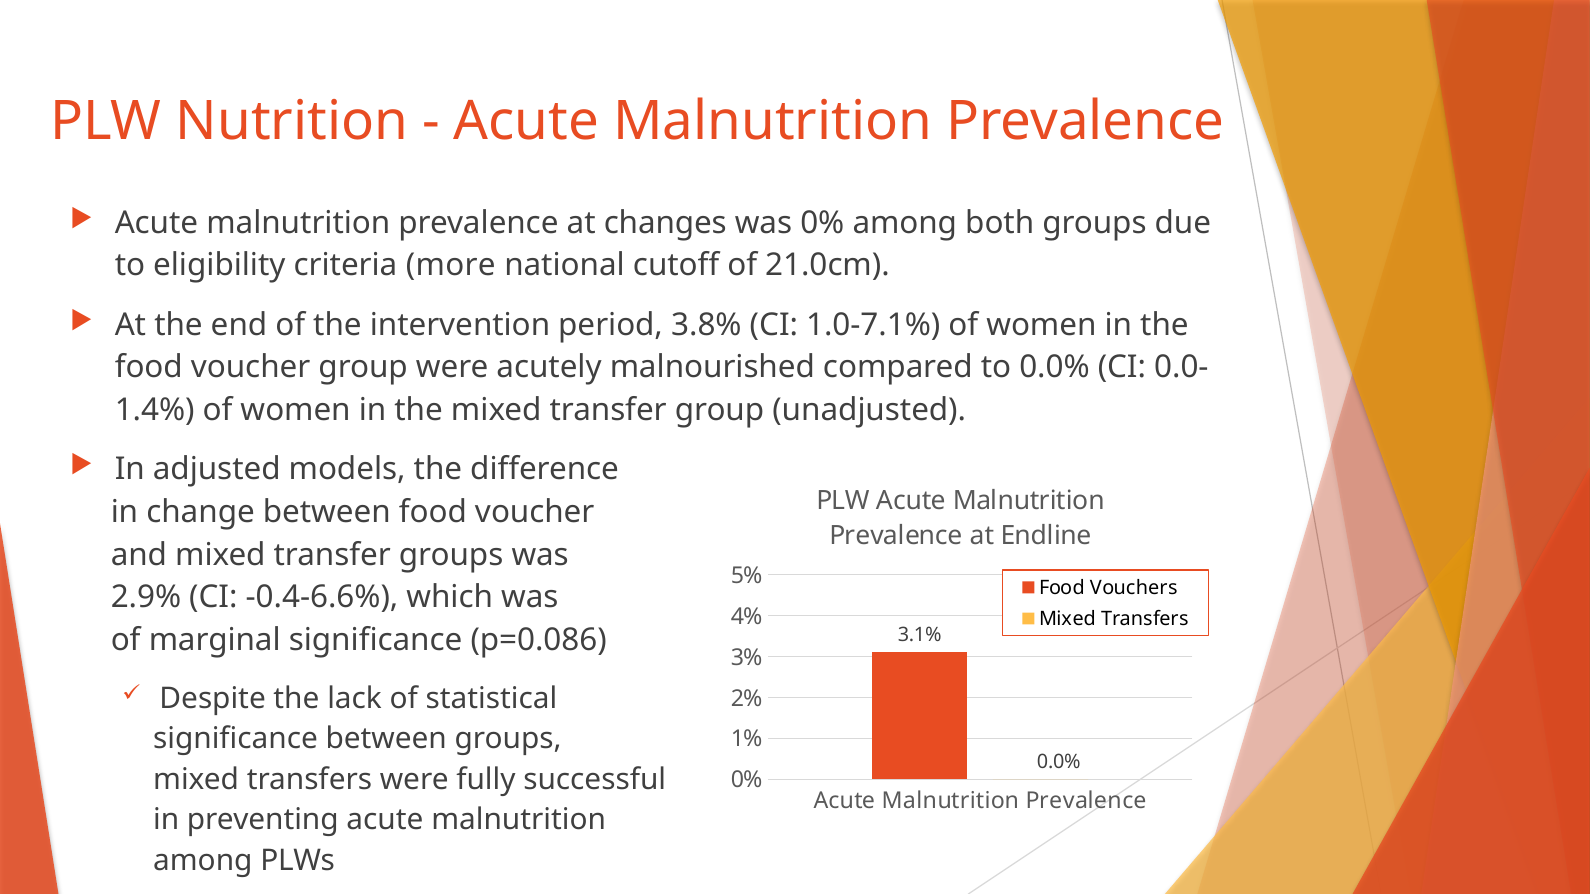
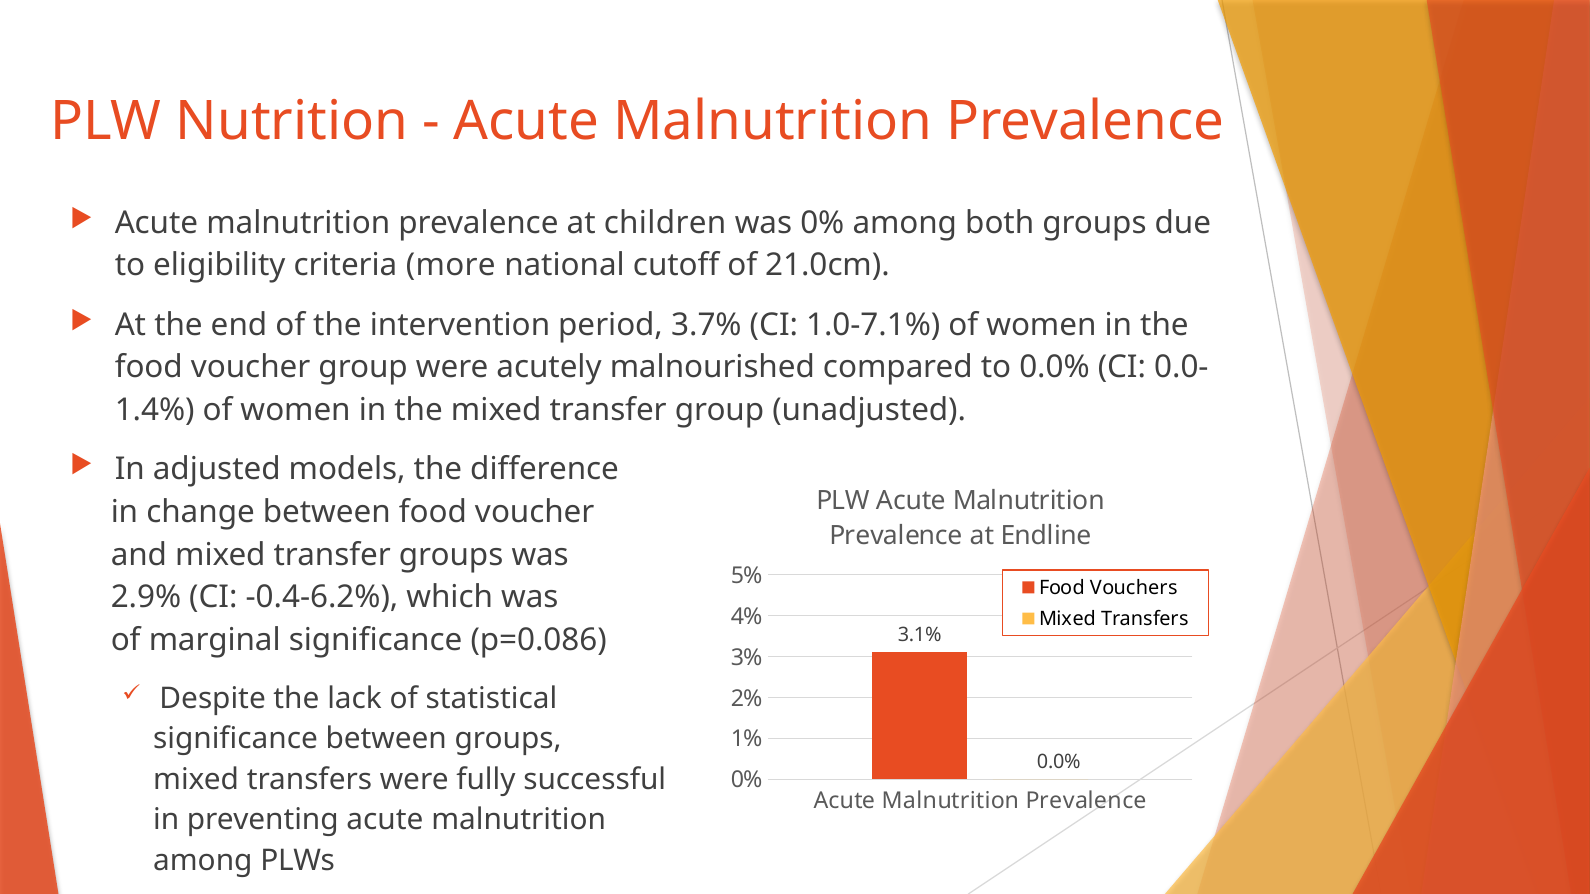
changes: changes -> children (665, 223)
3.8%: 3.8% -> 3.7% (706, 325)
-0.4-6.6%: -0.4-6.6% -> -0.4-6.2% (322, 598)
